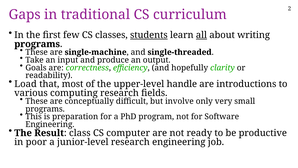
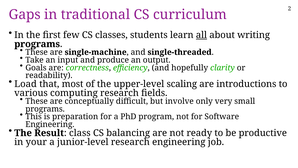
students underline: present -> none (149, 35)
handle: handle -> scaling (182, 84)
computer: computer -> balancing (128, 133)
poor: poor -> your (36, 142)
